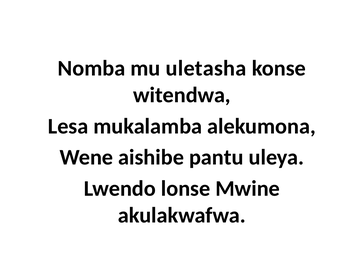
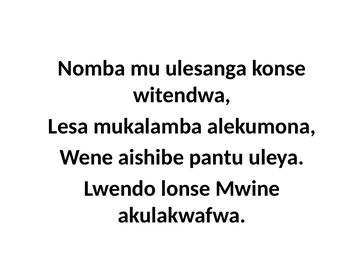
uletasha: uletasha -> ulesanga (206, 68)
